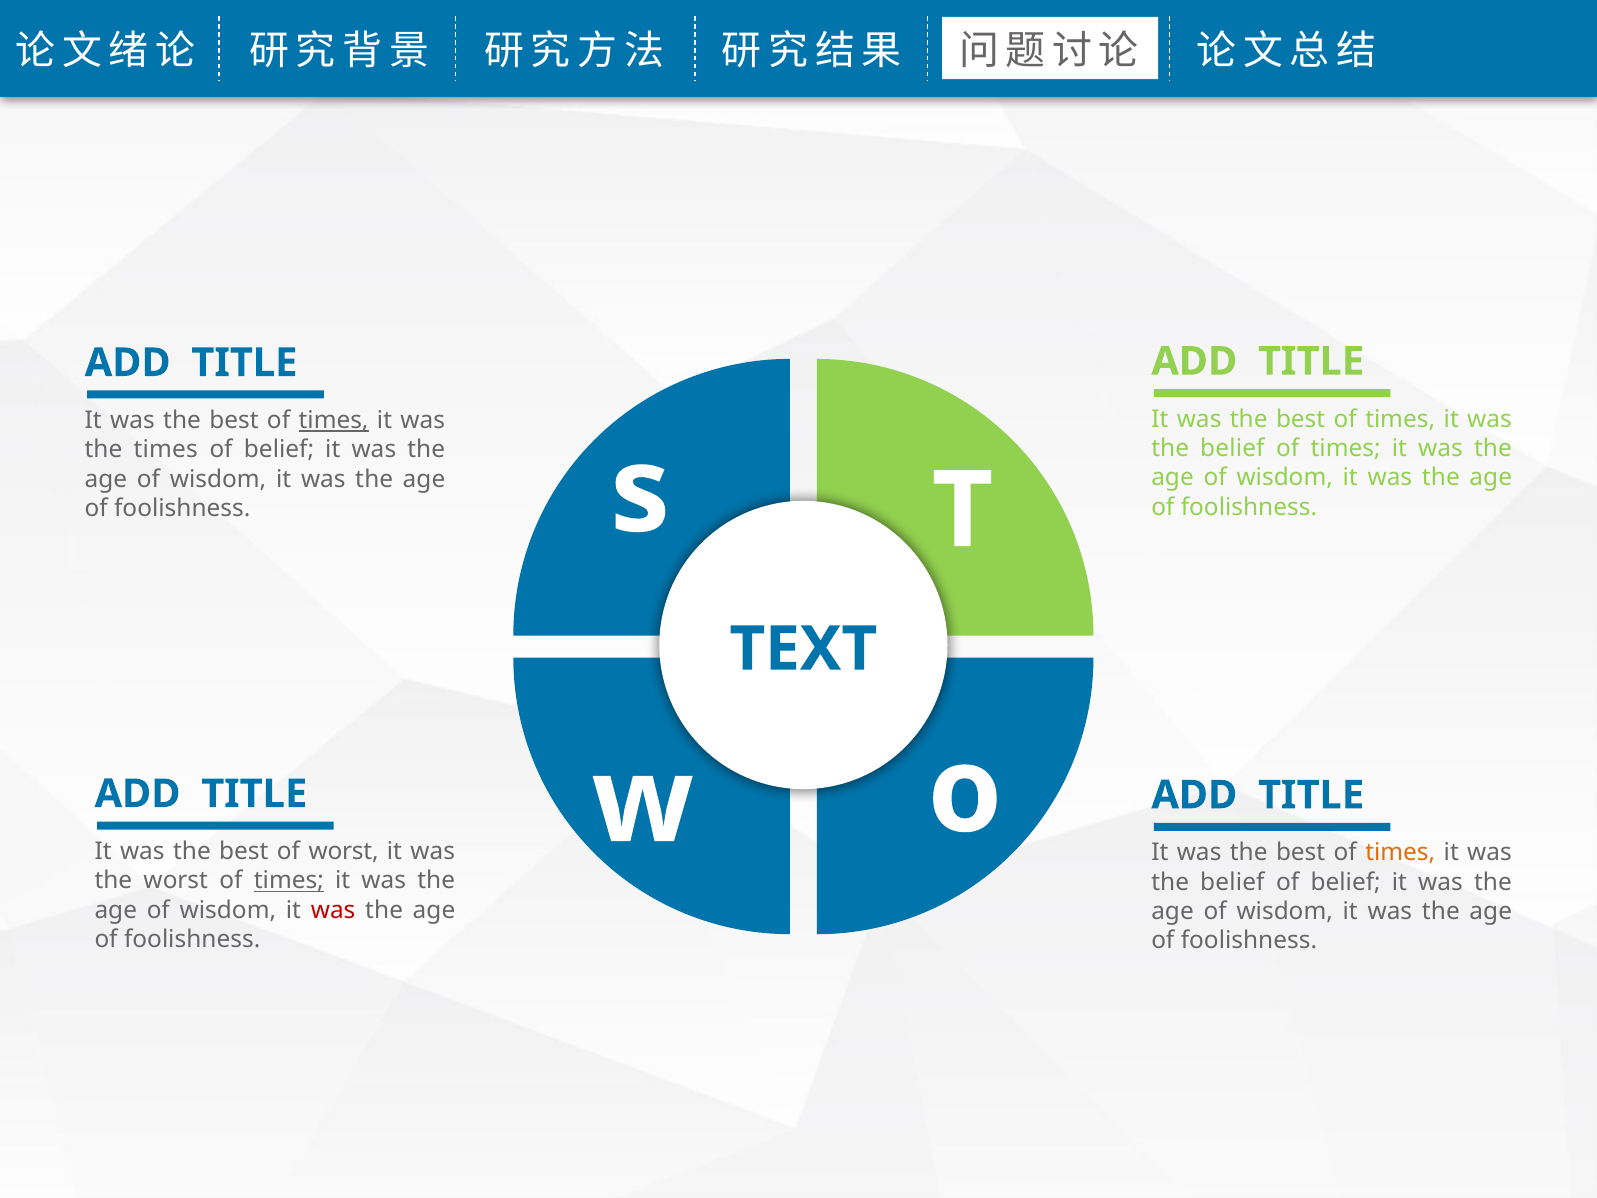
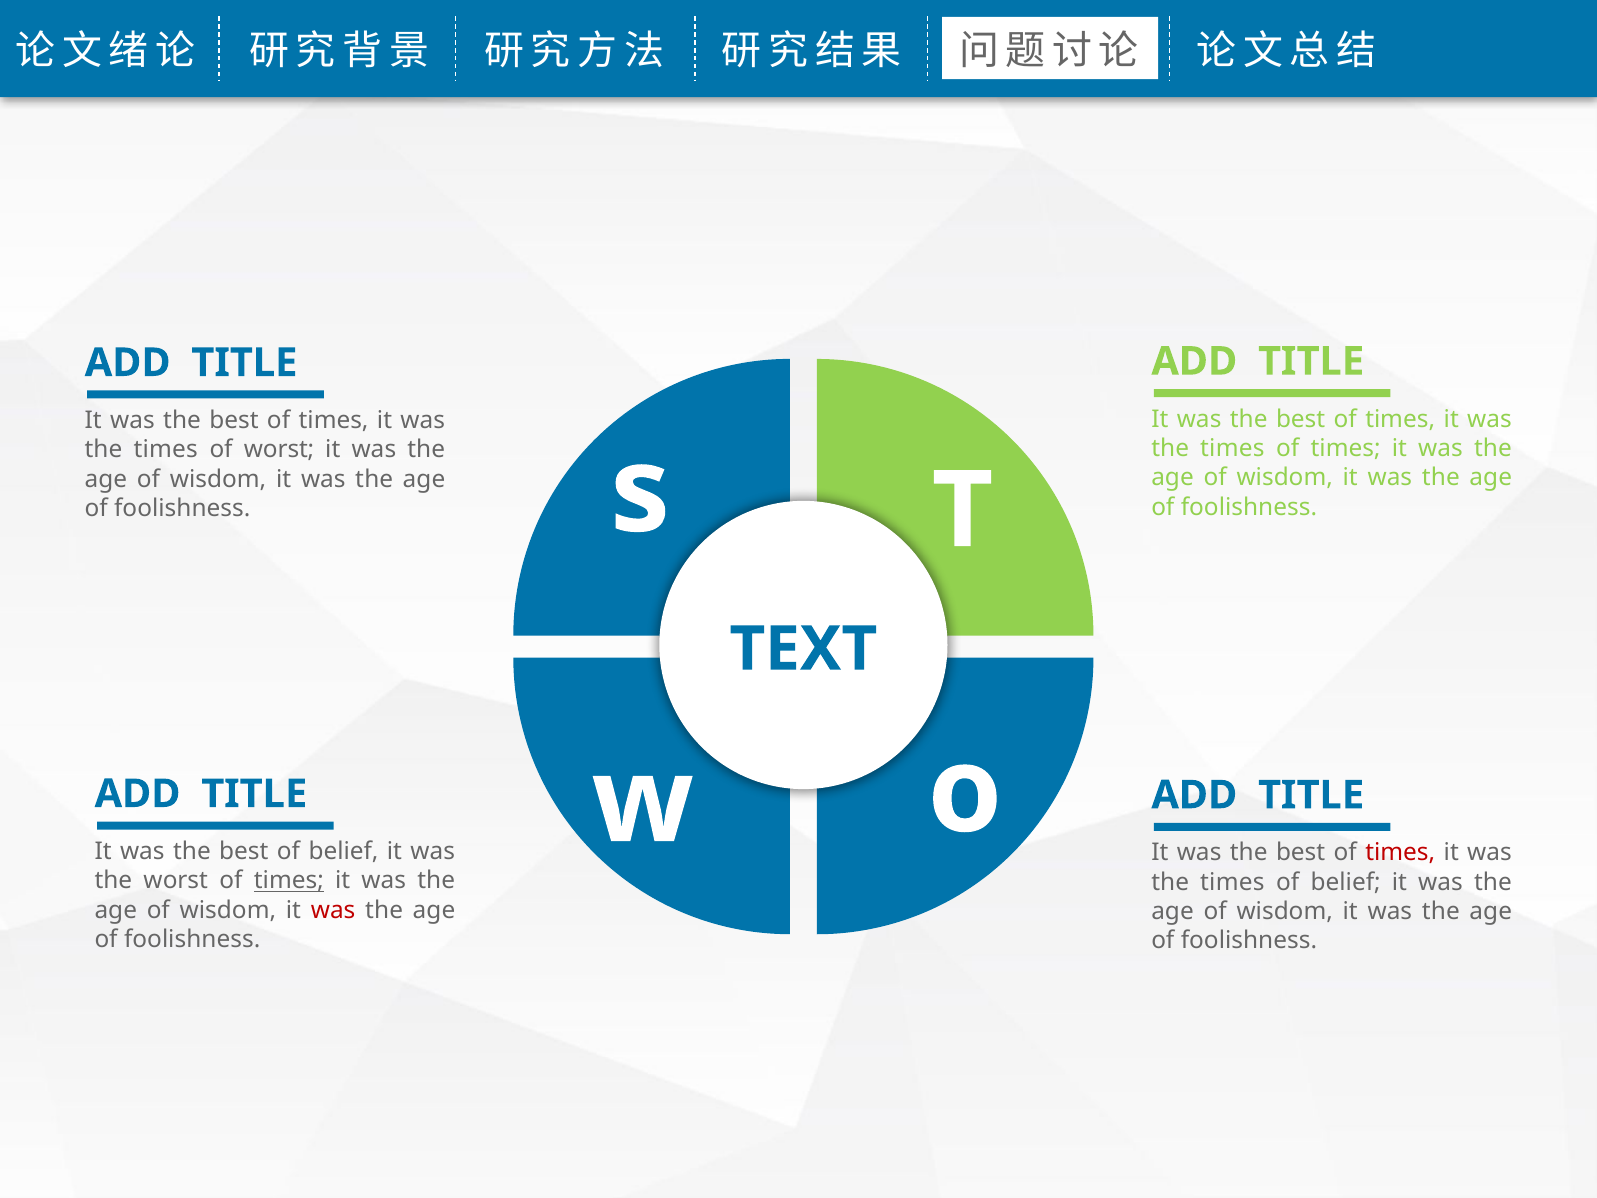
times underline: present -> none (334, 420)
belief: belief -> times (1232, 448)
belief: belief -> worst (279, 450)
best of worst: worst -> belief (343, 851)
times colour: orange -> red (1400, 853)
belief: belief -> times (1232, 882)
